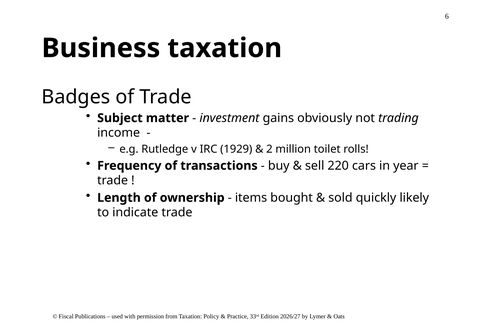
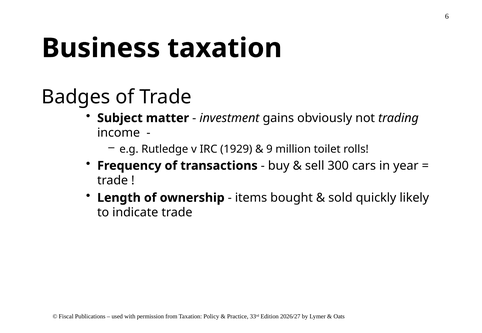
2: 2 -> 9 (269, 149)
220: 220 -> 300 (338, 166)
